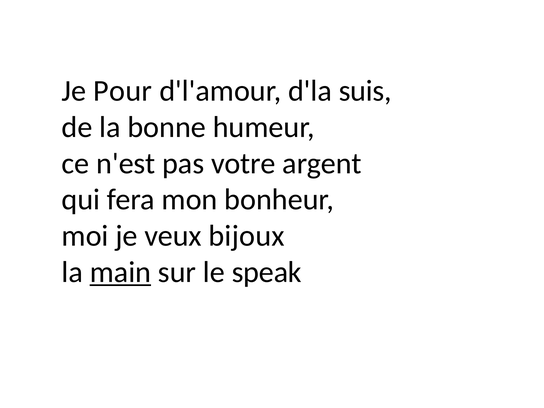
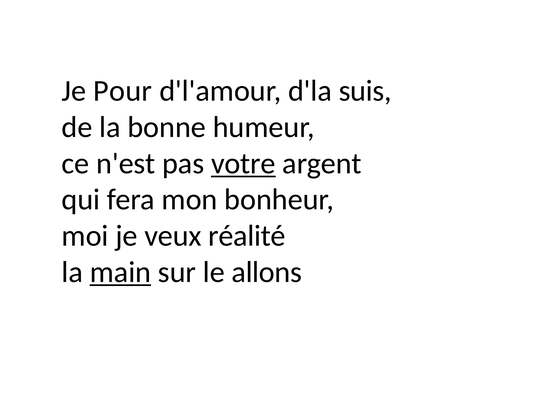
votre underline: none -> present (243, 163)
bijoux: bijoux -> réalité (247, 236)
speak: speak -> allons (267, 272)
